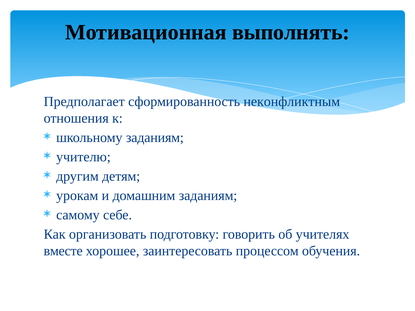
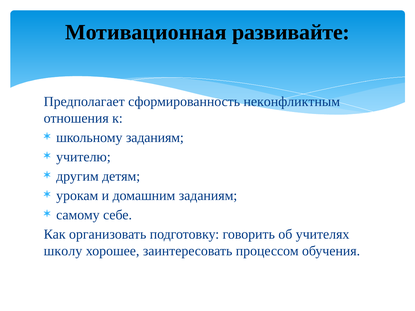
выполнять: выполнять -> развивайте (291, 32)
вместе: вместе -> школу (63, 251)
